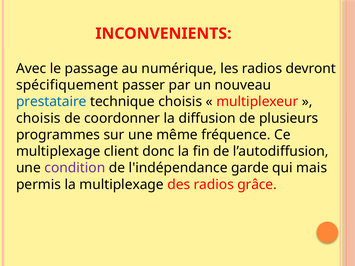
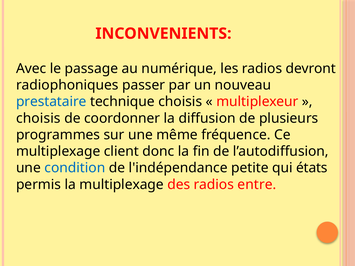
spécifiquement: spécifiquement -> radiophoniques (67, 85)
condition colour: purple -> blue (75, 168)
garde: garde -> petite (250, 168)
mais: mais -> états (312, 168)
grâce: grâce -> entre (257, 185)
